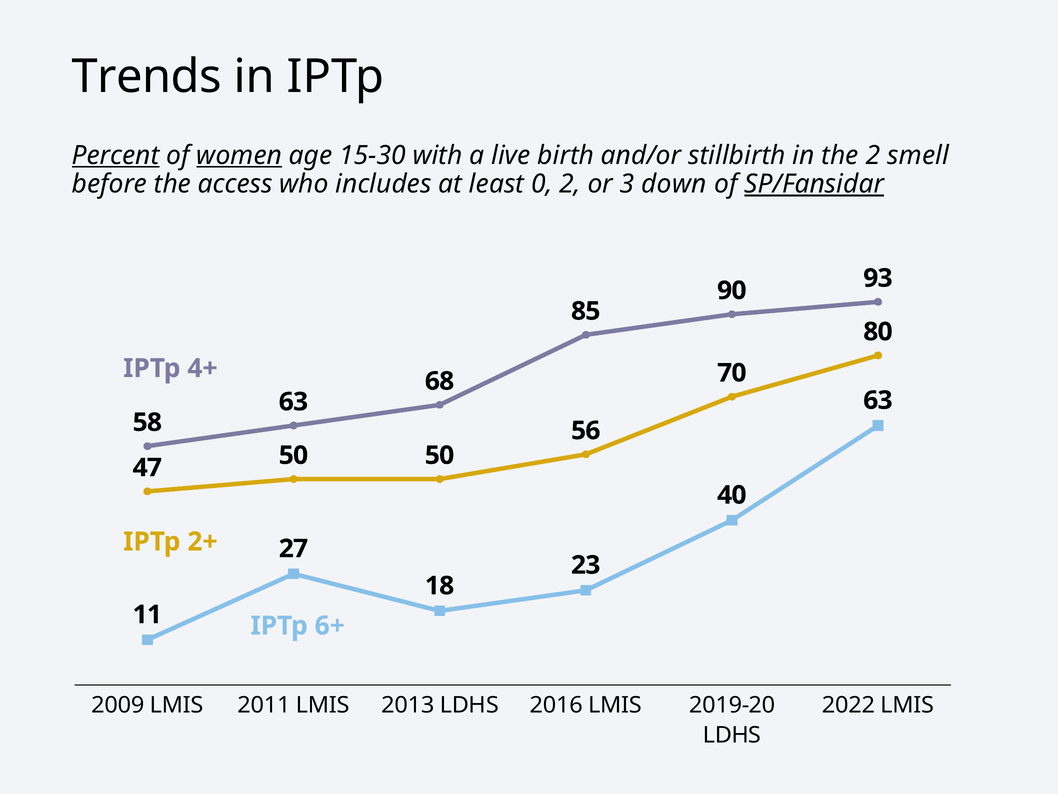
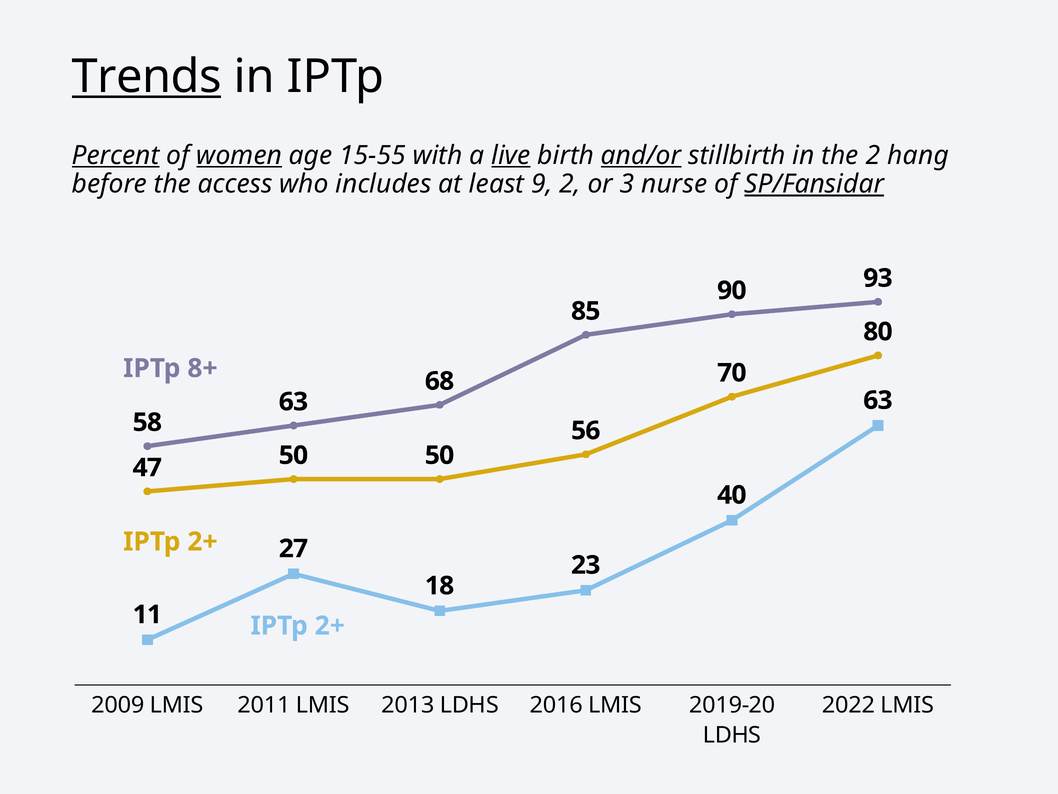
Trends underline: none -> present (147, 77)
15-30: 15-30 -> 15-55 (372, 155)
live underline: none -> present (511, 155)
and/or underline: none -> present (641, 155)
smell: smell -> hang (918, 155)
0: 0 -> 9 (542, 184)
down: down -> nurse (674, 184)
4+: 4+ -> 8+ (202, 368)
6+: 6+ -> 2+ (330, 625)
